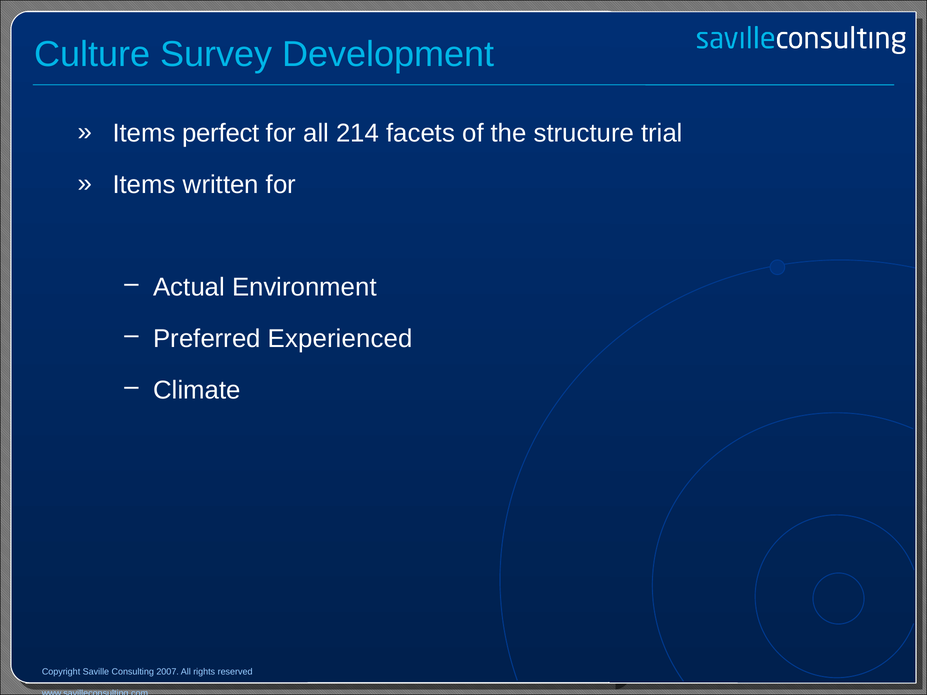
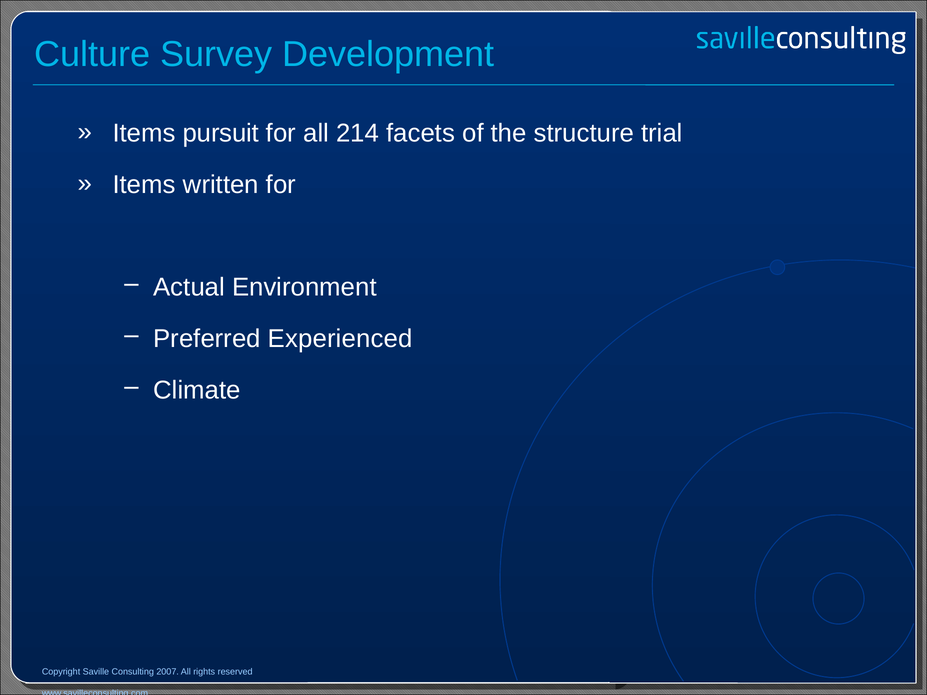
perfect: perfect -> pursuit (221, 133)
